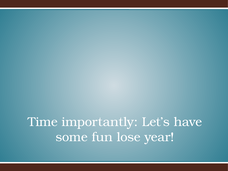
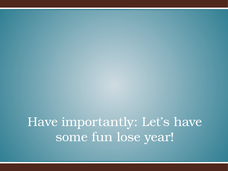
Time: Time -> Have (43, 122)
